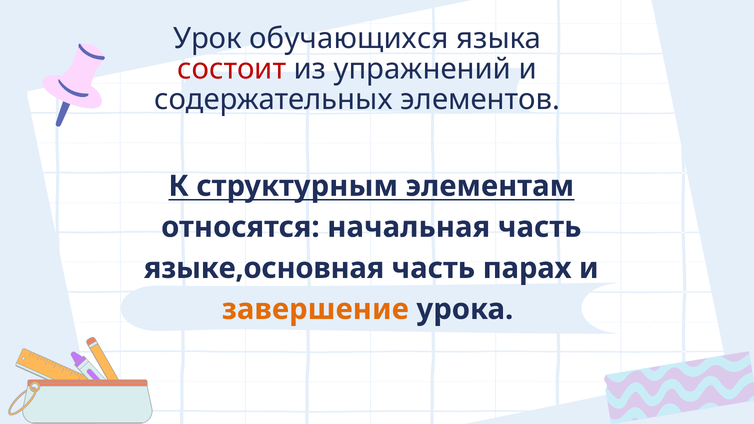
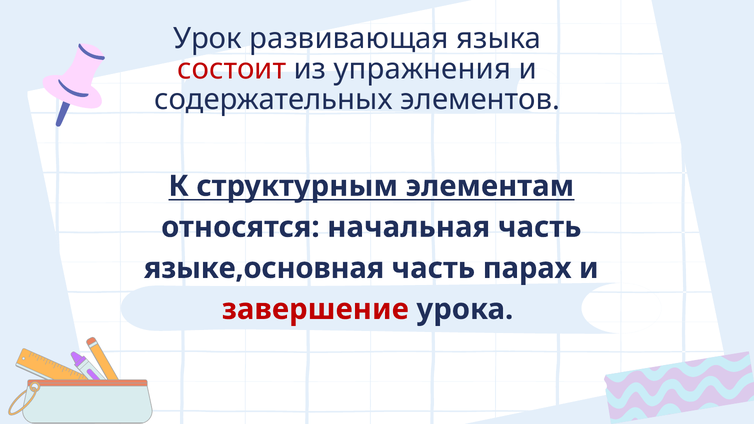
обучающихся: обучающихся -> развивающая (349, 38)
упражнений: упражнений -> упражнения (422, 69)
завершение colour: orange -> red (315, 309)
